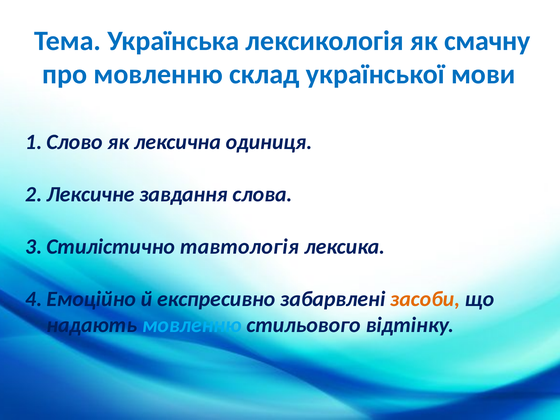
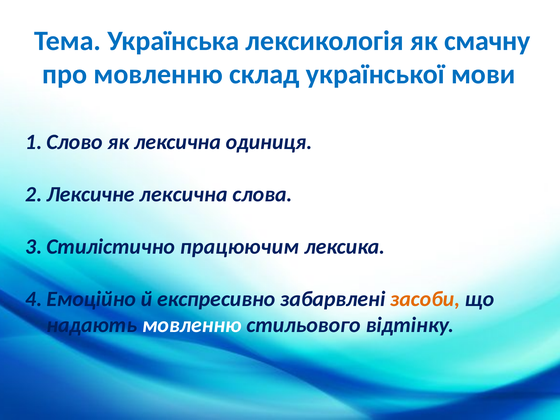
завдання: завдання -> лексична (184, 194)
тавтологія: тавтологія -> працюючим (240, 247)
мовленню colour: light blue -> white (192, 325)
